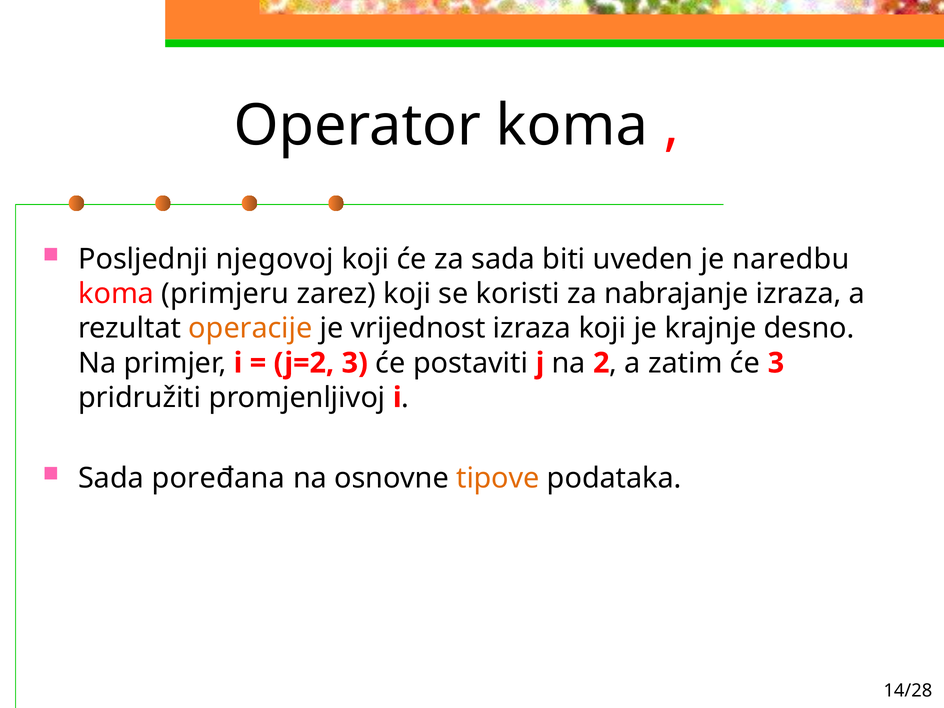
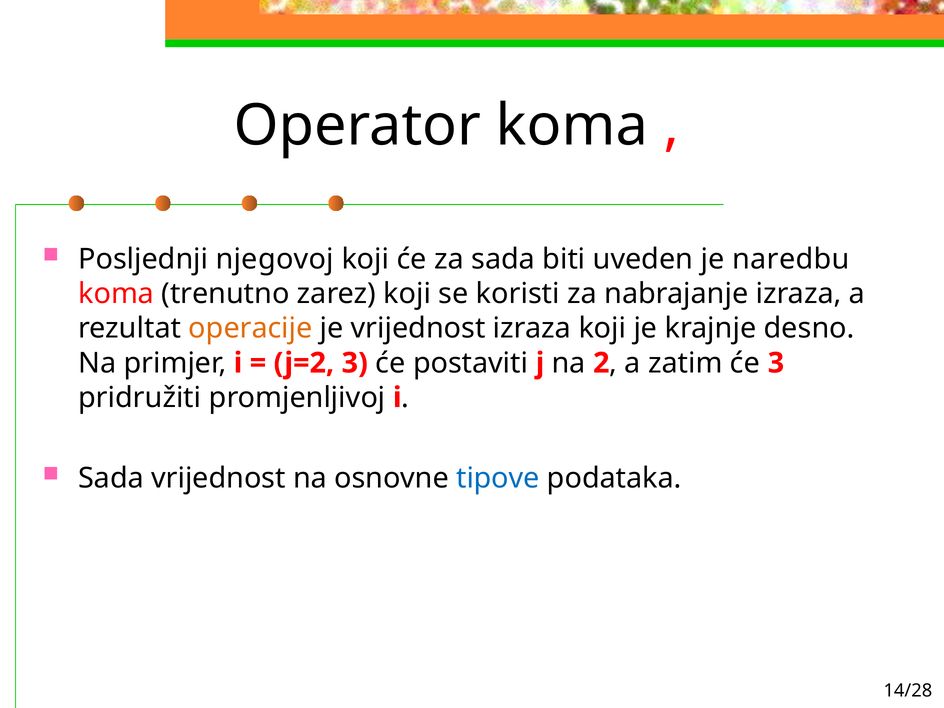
primjeru: primjeru -> trenutno (225, 294)
Sada poređana: poređana -> vrijednost (218, 478)
tipove colour: orange -> blue (498, 478)
